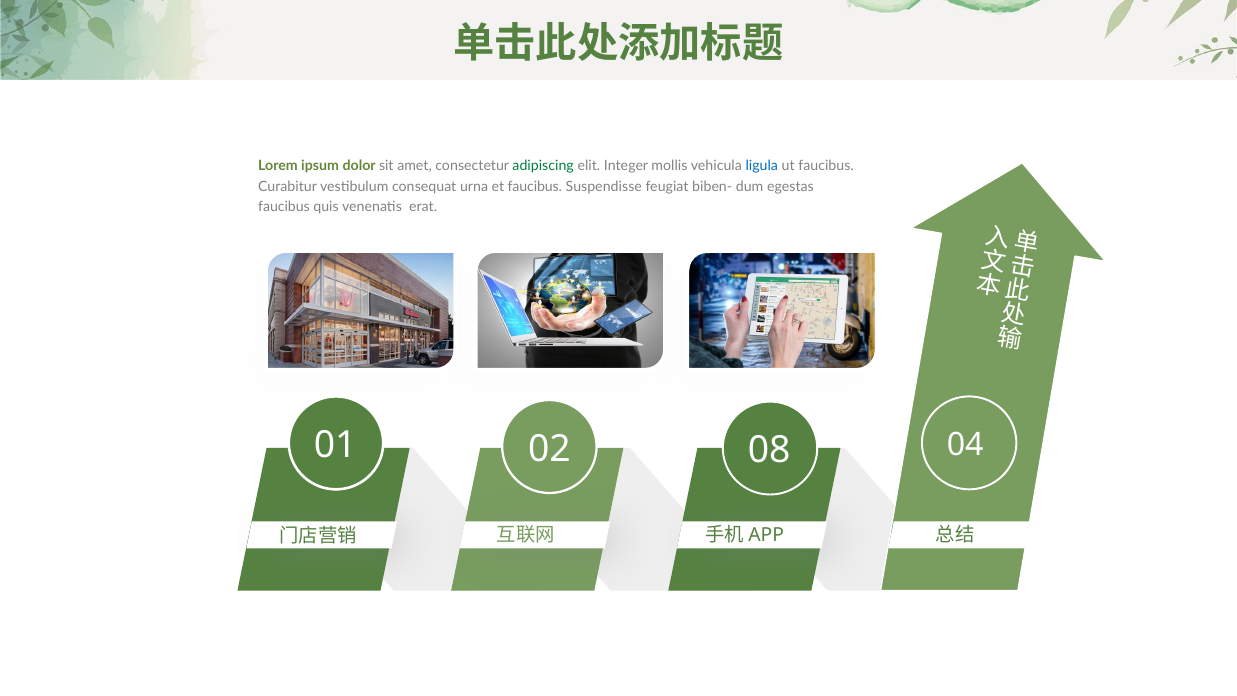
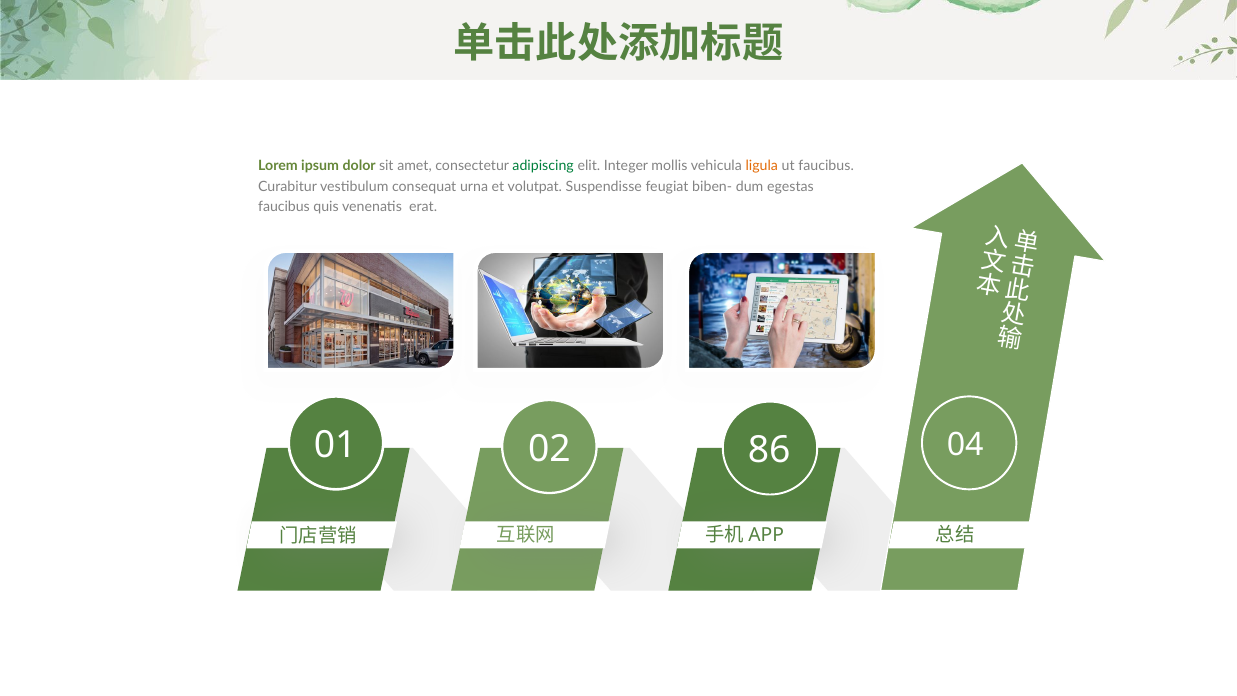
ligula colour: blue -> orange (762, 166)
et faucibus: faucibus -> volutpat (535, 186)
08: 08 -> 86 (769, 451)
